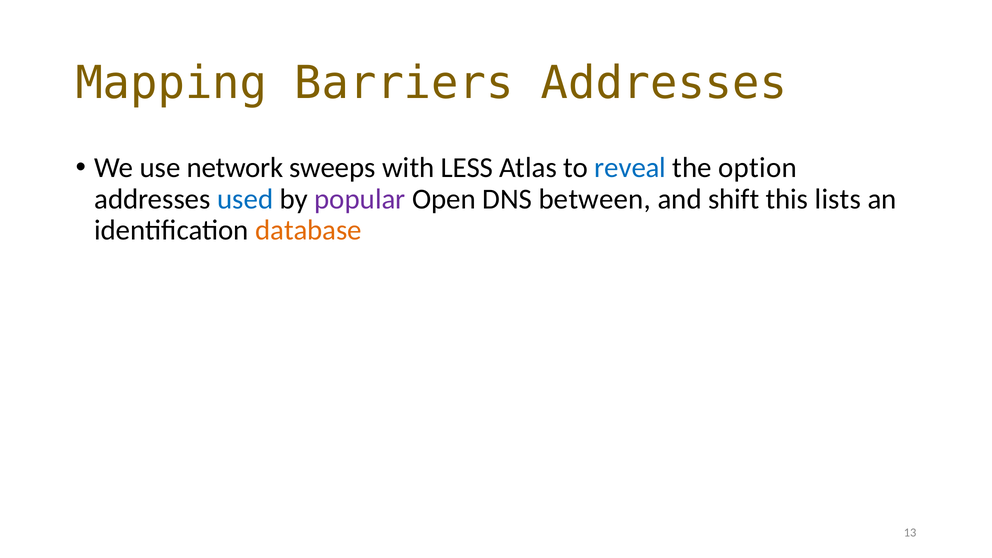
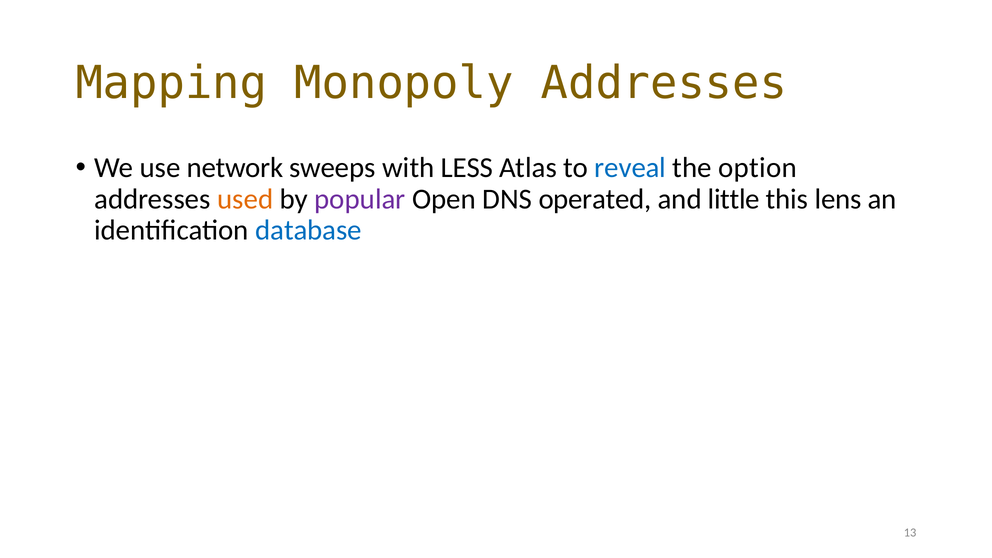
Barriers: Barriers -> Monopoly (404, 83)
used colour: blue -> orange (245, 199)
between: between -> operated (595, 199)
shift: shift -> little (734, 199)
lists: lists -> lens (838, 199)
database colour: orange -> blue (308, 230)
